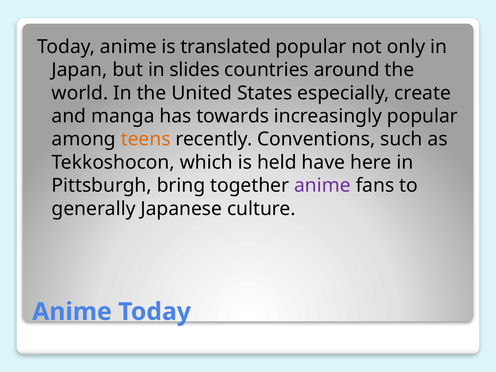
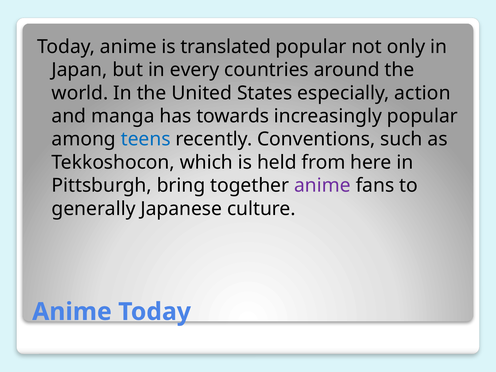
slides: slides -> every (195, 70)
create: create -> action (422, 93)
teens colour: orange -> blue (146, 139)
have: have -> from (324, 162)
